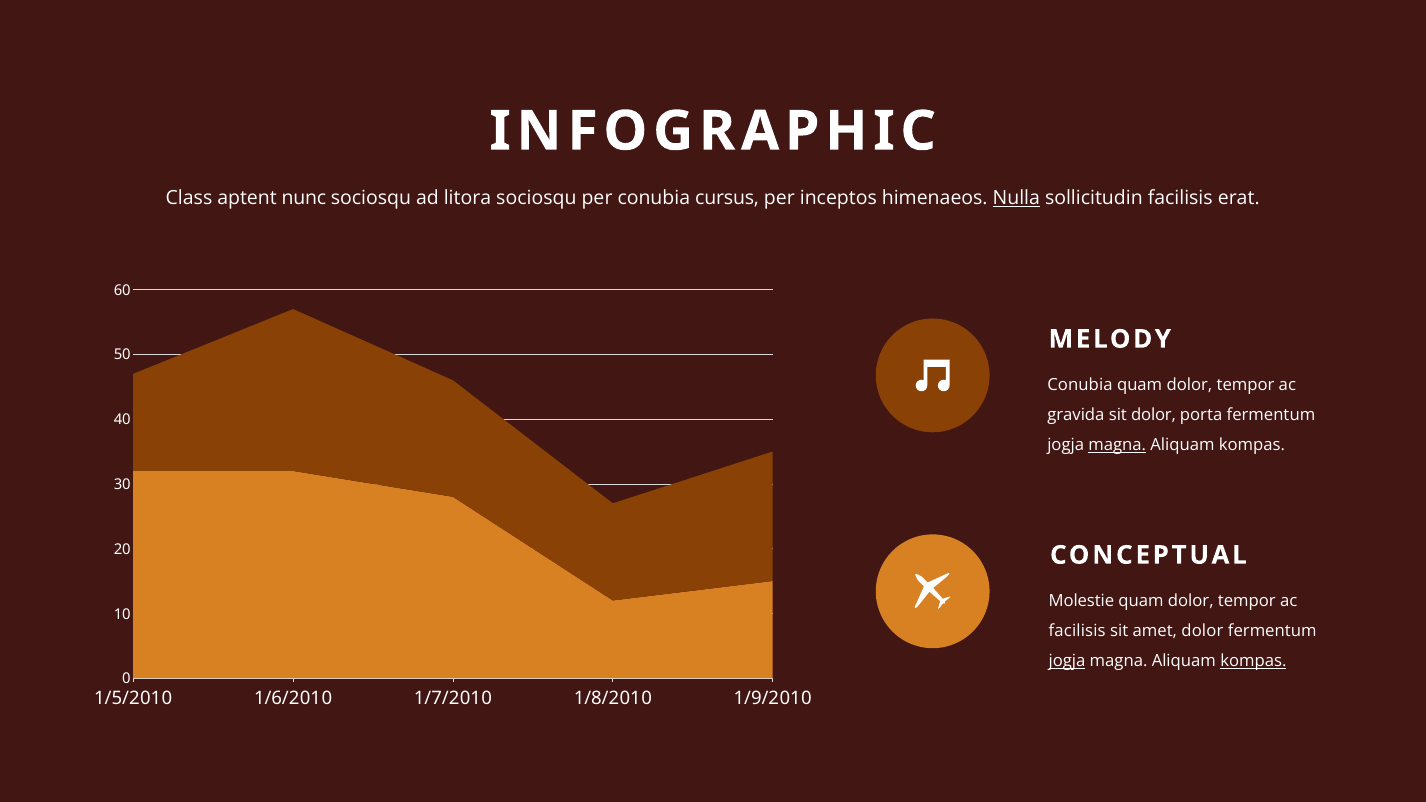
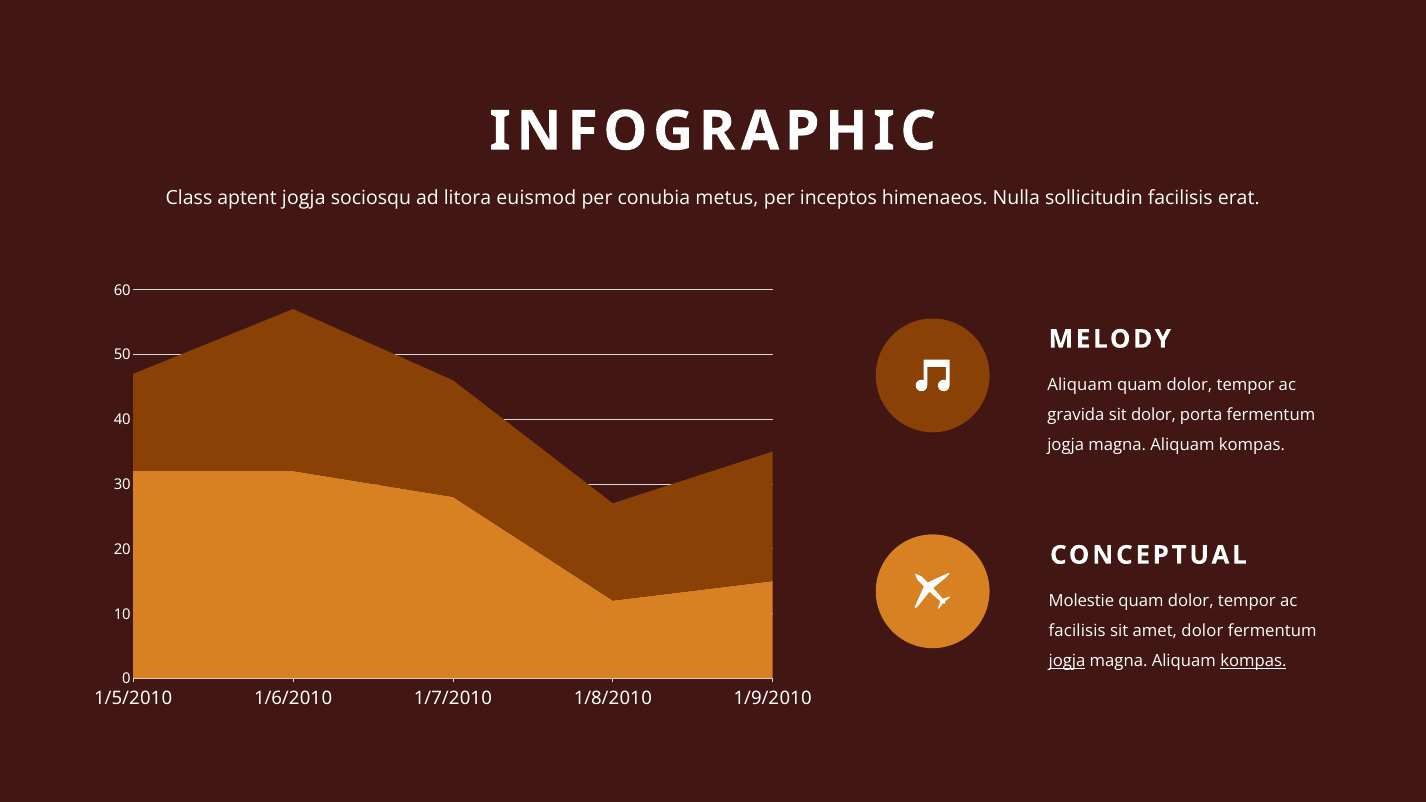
aptent nunc: nunc -> jogja (304, 198)
litora sociosqu: sociosqu -> euismod (536, 198)
cursus: cursus -> metus (727, 198)
Nulla underline: present -> none (1016, 198)
Conubia: Conubia -> Aliquam (1080, 385)
magna underline: present -> none (1117, 446)
